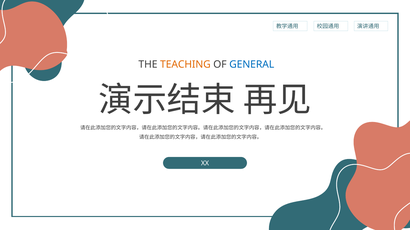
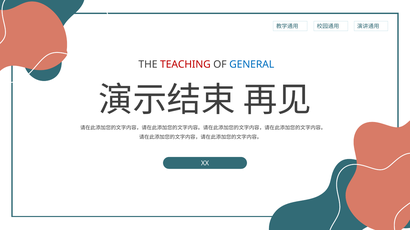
TEACHING colour: orange -> red (185, 65)
